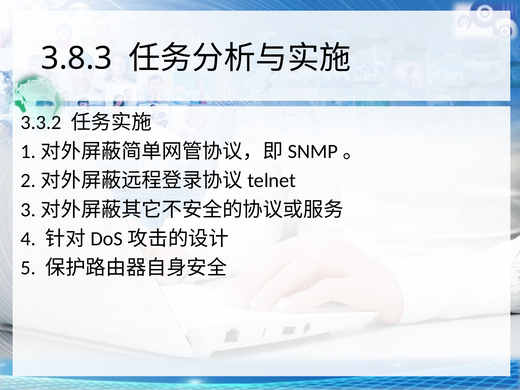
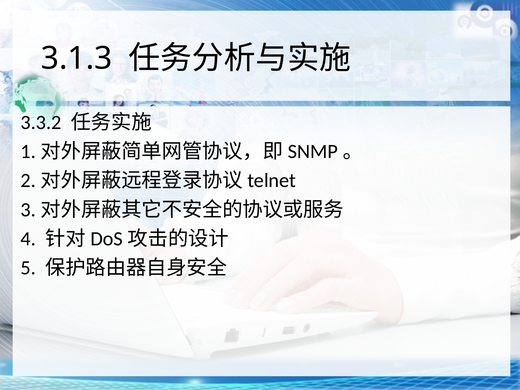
3.8.3: 3.8.3 -> 3.1.3 (77, 58)
